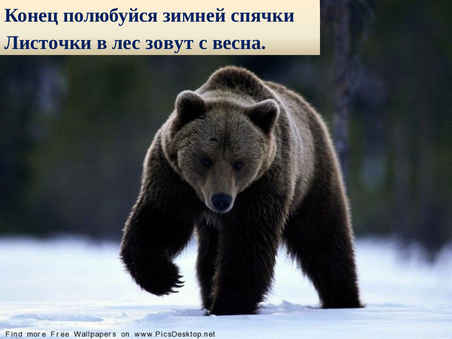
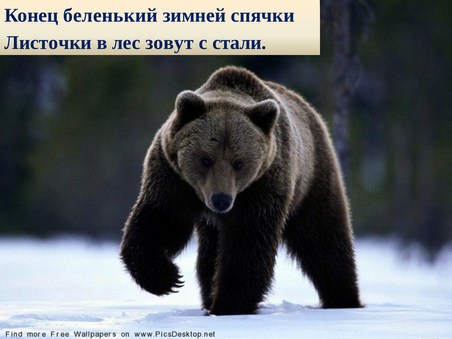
полюбуйся: полюбуйся -> беленький (110, 15)
весна: весна -> стали (239, 43)
